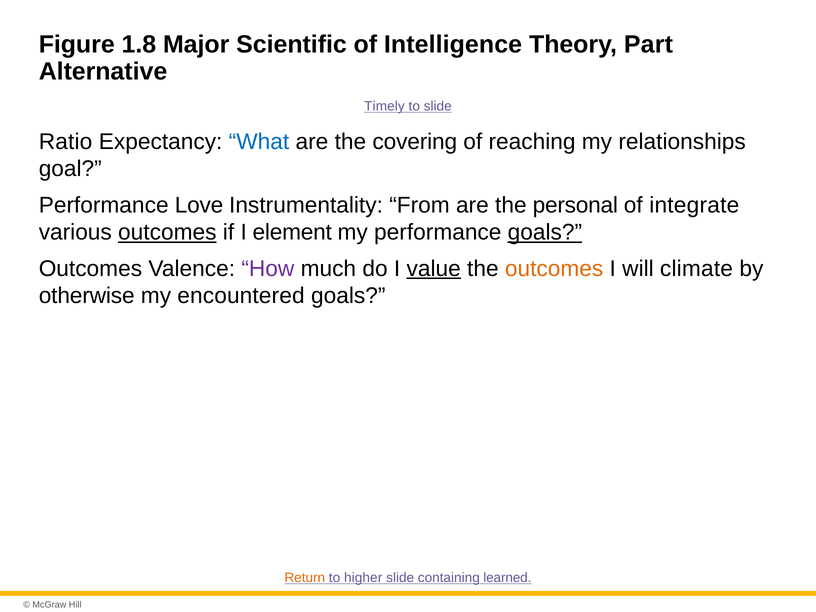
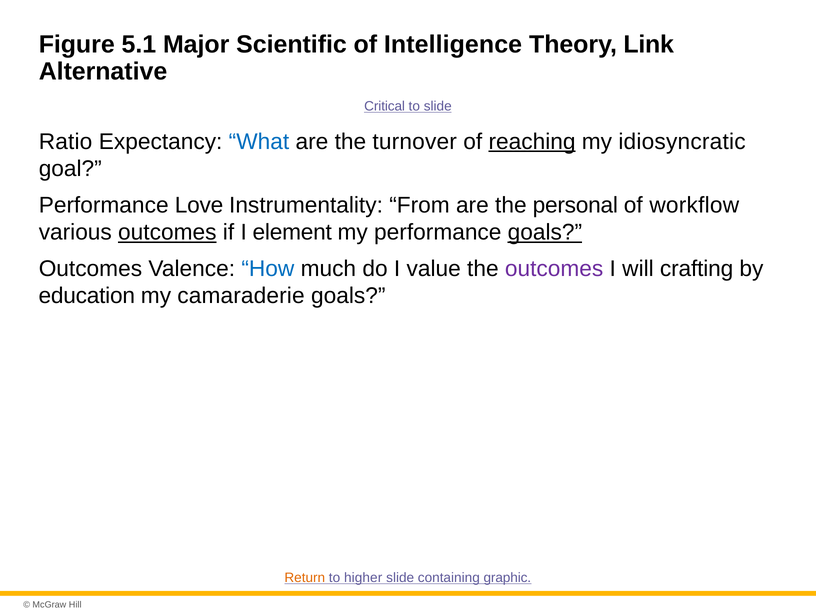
1.8: 1.8 -> 5.1 (139, 45)
Part: Part -> Link (649, 45)
Timely: Timely -> Critical (385, 106)
covering: covering -> turnover (415, 142)
reaching underline: none -> present (532, 142)
relationships: relationships -> idiosyncratic (682, 142)
integrate: integrate -> workflow (694, 205)
How colour: purple -> blue (268, 269)
value underline: present -> none (434, 269)
outcomes colour: orange -> purple (554, 269)
climate: climate -> crafting (697, 269)
otherwise: otherwise -> education (87, 296)
encountered: encountered -> camaraderie (241, 296)
learned: learned -> graphic (507, 578)
